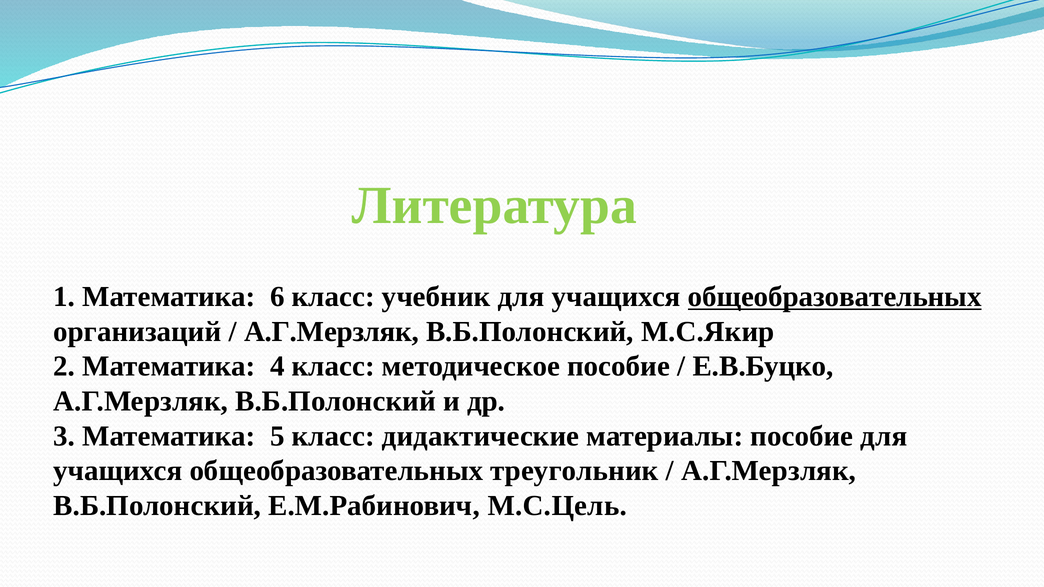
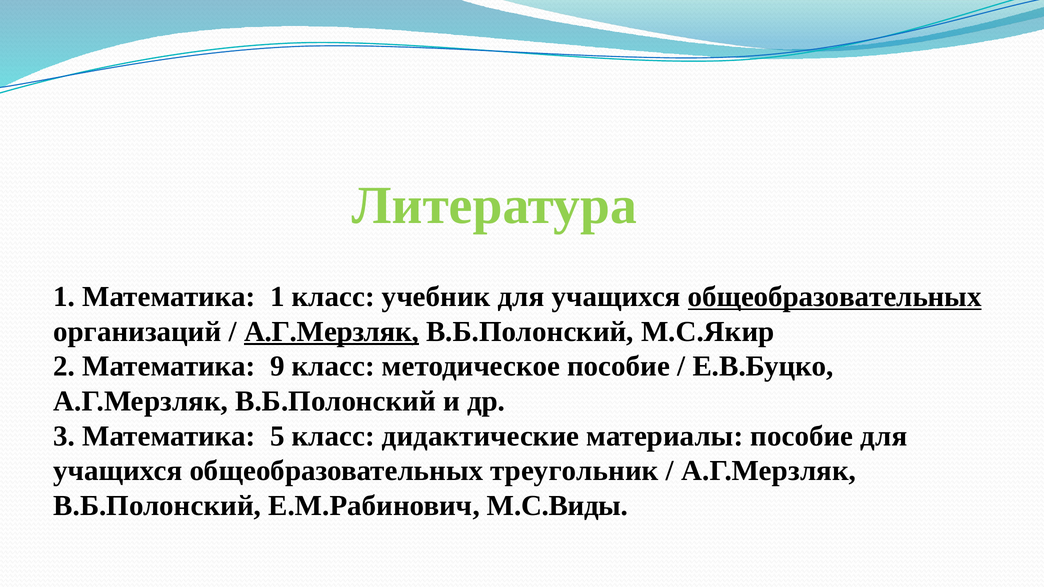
Математика 6: 6 -> 1 (277, 297)
А.Г.Мерзляк underline: none -> present (332, 332)
4: 4 -> 9 (277, 367)
М.С.Цель: М.С.Цель -> М.С.Виды (558, 506)
